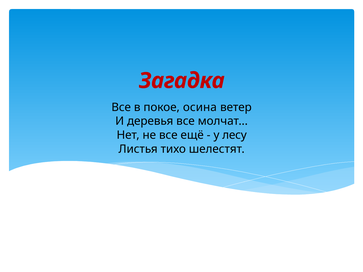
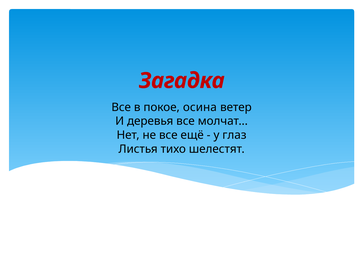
лесу: лесу -> глаз (234, 135)
